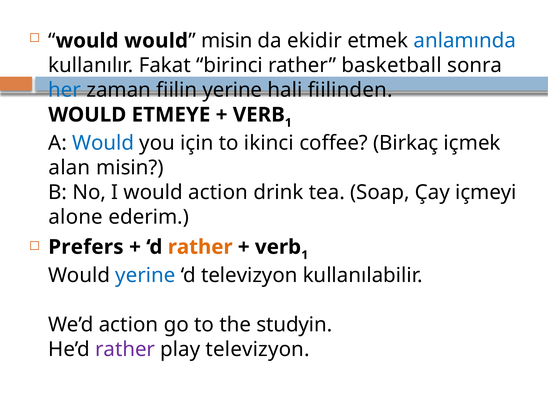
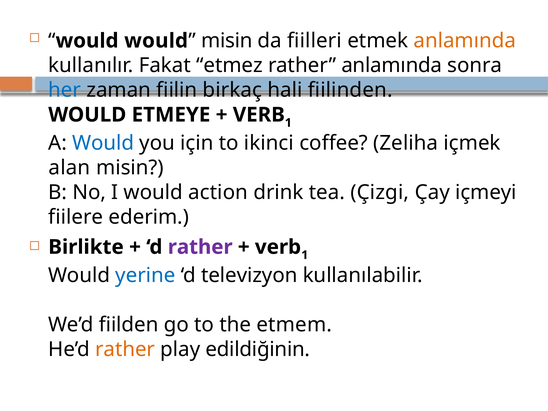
ekidir: ekidir -> fiilleri (315, 41)
anlamında colour: blue -> orange (465, 41)
birinci: birinci -> etmez (229, 65)
rather basketball: basketball -> anlamında (392, 65)
fiilin yerine: yerine -> birkaç (232, 90)
Birkaç: Birkaç -> Zeliha (406, 143)
Soap: Soap -> Çizgi (380, 192)
alone: alone -> fiilere (76, 217)
Prefers: Prefers -> Birlikte (86, 247)
rather colour: orange -> purple (200, 247)
We’d action: action -> fiilden (129, 325)
studyin: studyin -> etmem (294, 325)
rather colour: purple -> orange (125, 349)
play televizyon: televizyon -> edildiğinin (258, 349)
